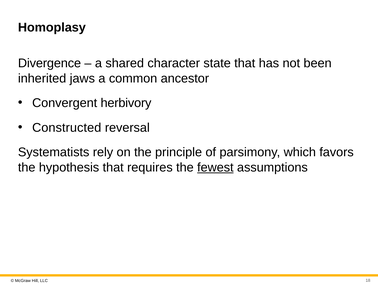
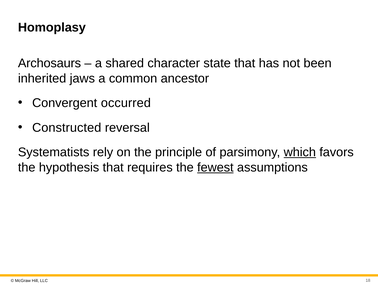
Divergence: Divergence -> Archosaurs (49, 63)
herbivory: herbivory -> occurred (126, 103)
which underline: none -> present (300, 152)
